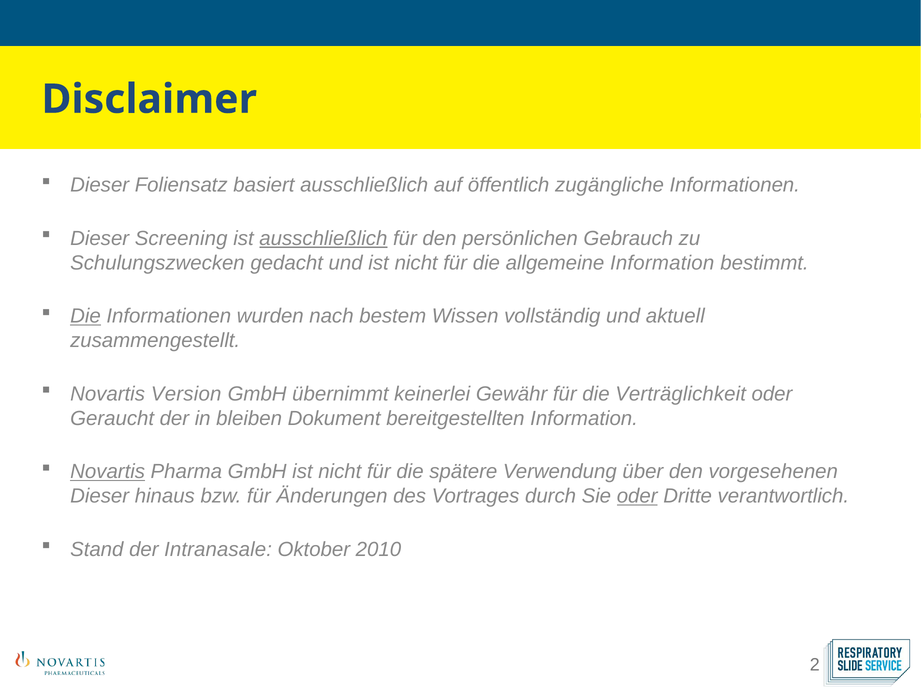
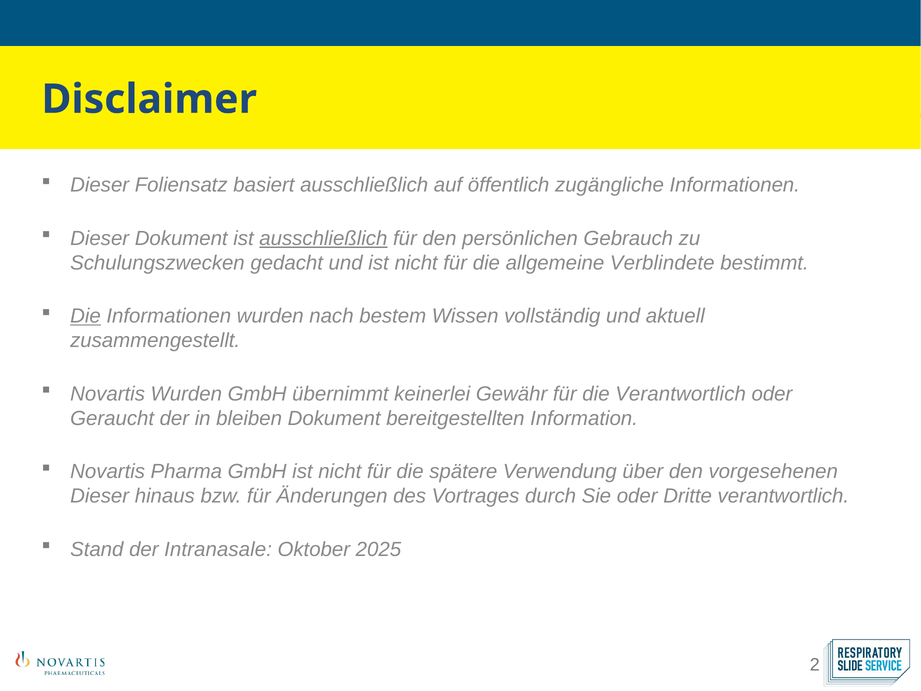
Dieser Screening: Screening -> Dokument (181, 238)
allgemeine Information: Information -> Verblindete (662, 263)
Novartis Version: Version -> Wurden (186, 394)
die Verträglichkeit: Verträglichkeit -> Verantwortlich (681, 394)
Novartis underline: present -> none (108, 472)
oder underline: present -> none (637, 496)
2010: 2010 -> 2025 (378, 549)
